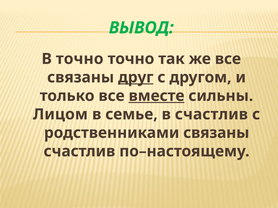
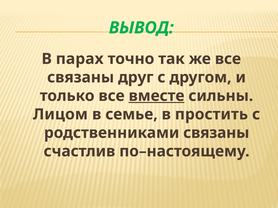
В точно: точно -> парах (80, 59)
друг underline: present -> none (136, 78)
в счастлив: счастлив -> простить (211, 115)
